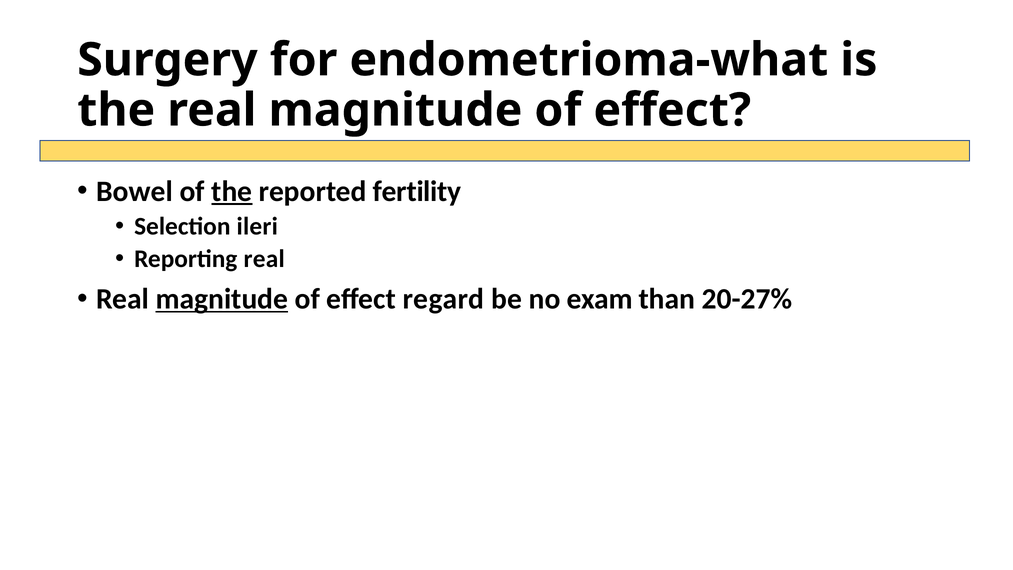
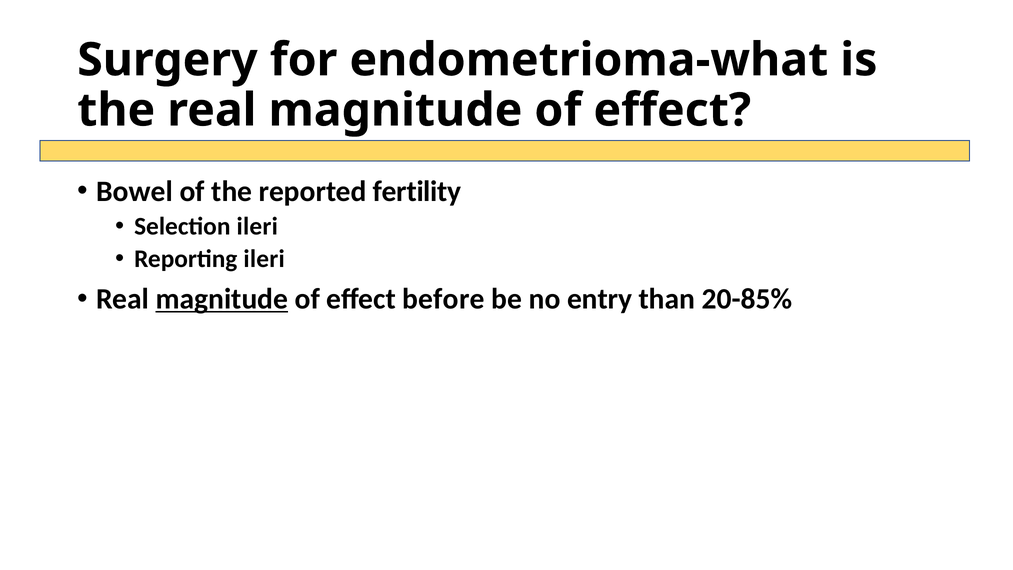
the underline: present -> none (232, 191)
Reporting real: real -> ileri (264, 259)
regard: regard -> before (443, 299)
exam: exam -> entry (600, 299)
20-27%: 20-27% -> 20-85% (747, 299)
